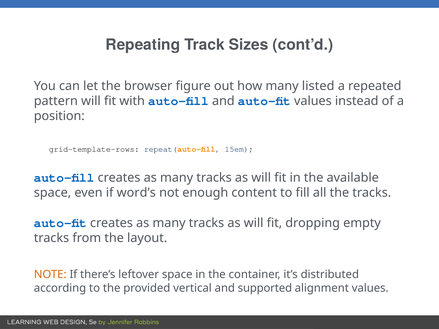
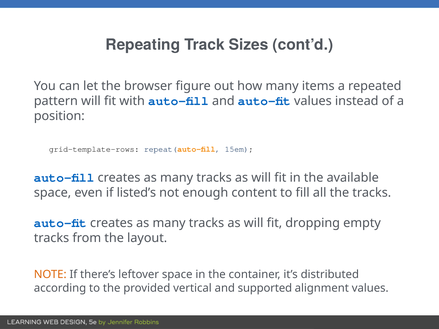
listed: listed -> items (318, 86)
word’s: word’s -> listed’s (136, 193)
